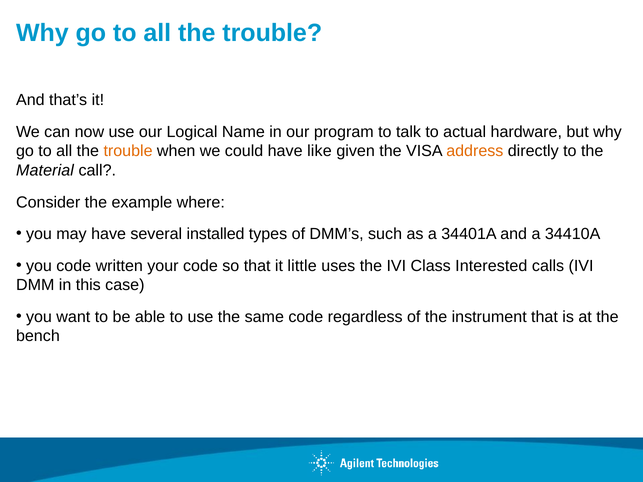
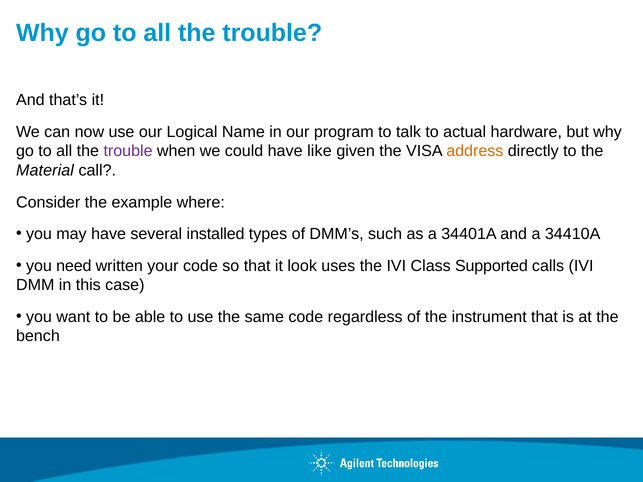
trouble colour: orange -> purple (128, 151)
you code: code -> need (74, 266)
little: little -> look (302, 266)
Interested: Interested -> Supported (491, 266)
